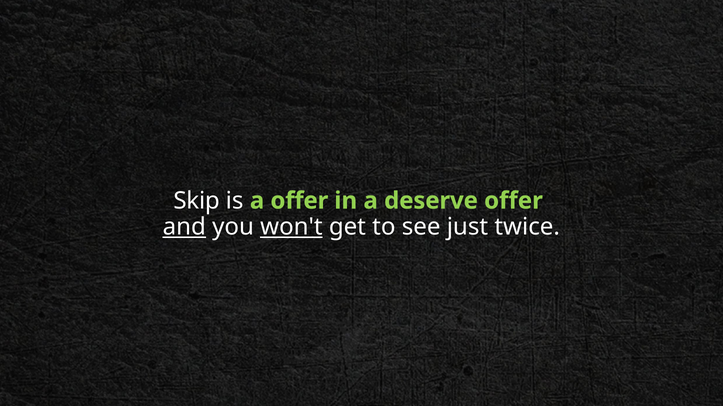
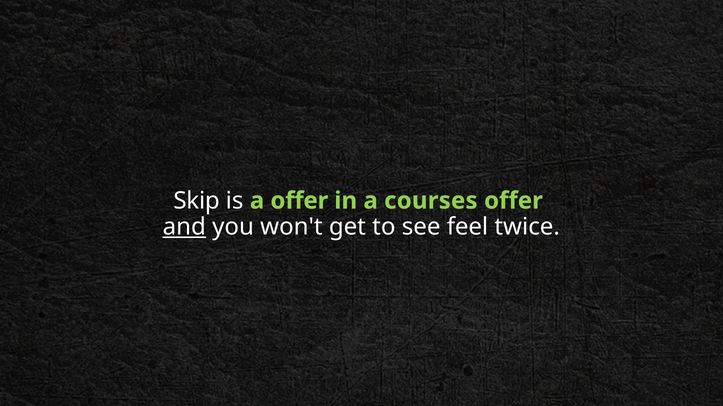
deserve: deserve -> courses (431, 201)
won't underline: present -> none (291, 227)
just: just -> feel (467, 227)
